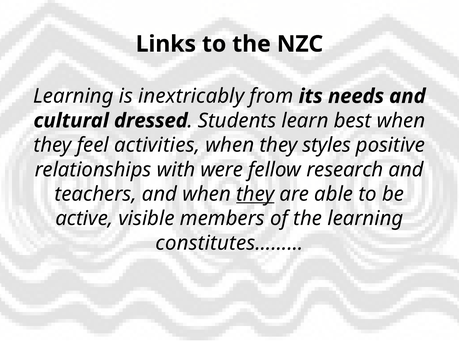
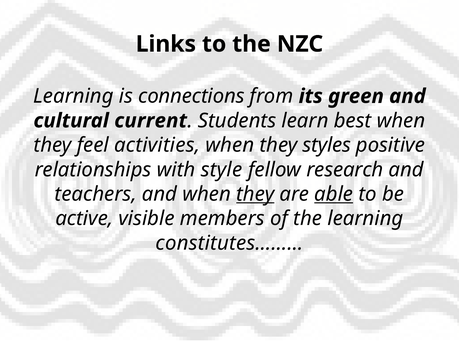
inextricably: inextricably -> connections (191, 96)
needs: needs -> green (356, 96)
dressed: dressed -> current (151, 121)
were: were -> style (222, 170)
able underline: none -> present (334, 194)
